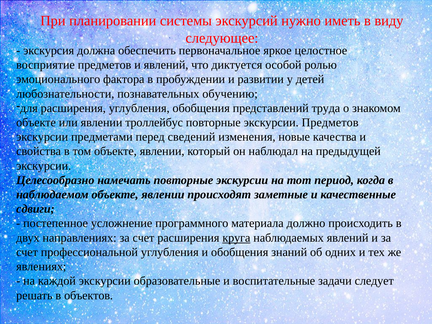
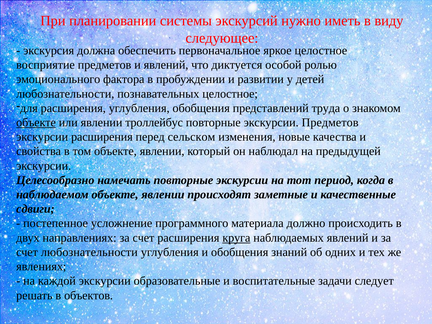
познавательных обучению: обучению -> целостное (230, 94)
объекте underline: none -> present (36, 123)
экскурсии предметами: предметами -> расширения (102, 137)
сведений: сведений -> сельском (191, 137)
счет профессиональной: профессиональной -> любознательности (89, 252)
